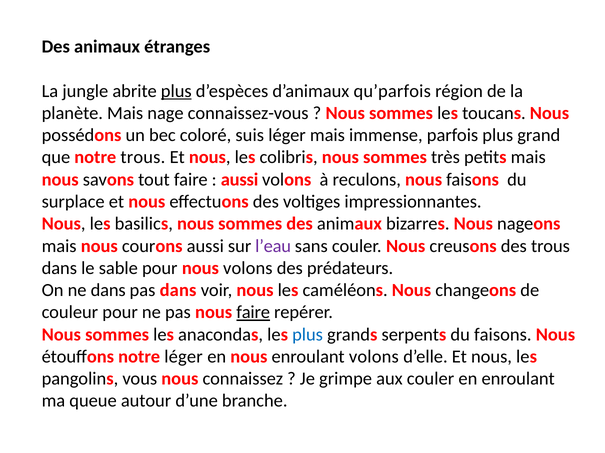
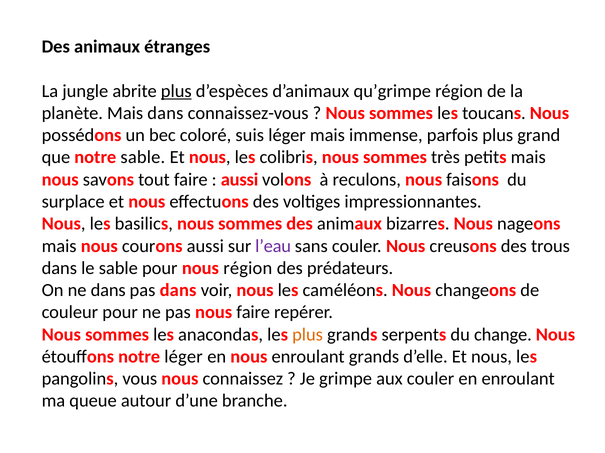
qu’parfois: qu’parfois -> qu’grimpe (392, 91)
Mais nage: nage -> dans (165, 113)
notre trous: trous -> sable (143, 158)
nous volons: volons -> région (248, 269)
faire underline: present -> none (253, 313)
plus colour: blue -> orange (308, 335)
du faisons: faisons -> change (503, 335)
enroulant volons: volons -> grands (374, 357)
